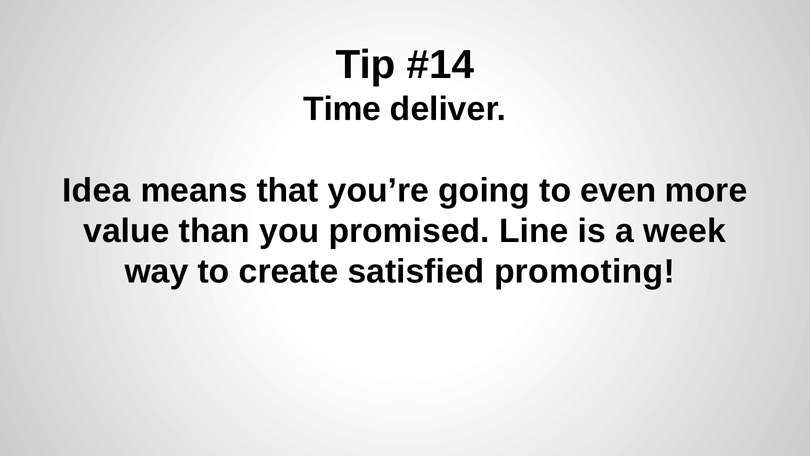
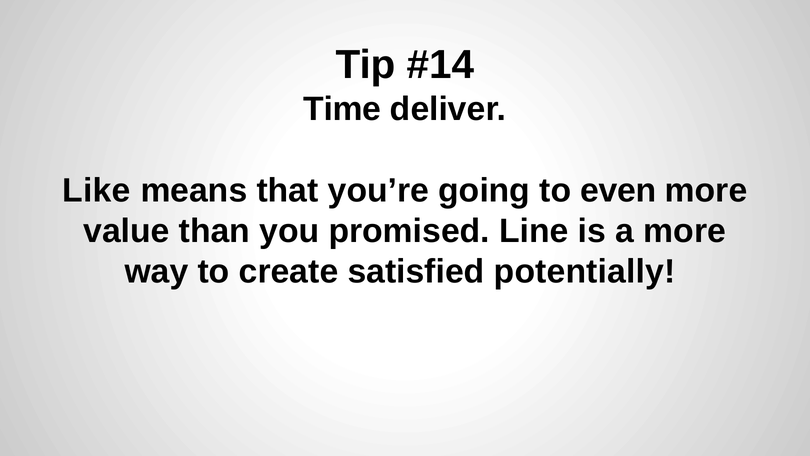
Idea: Idea -> Like (96, 190)
a week: week -> more (685, 231)
promoting: promoting -> potentially (585, 271)
